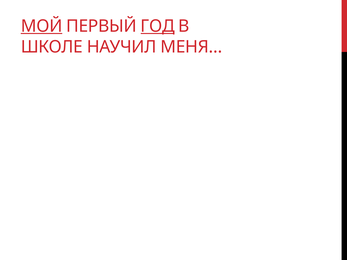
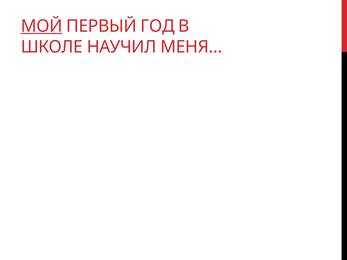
ГОД underline: present -> none (158, 26)
